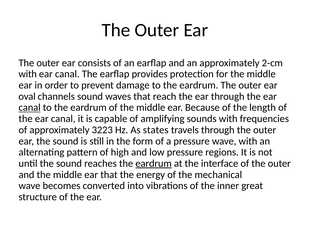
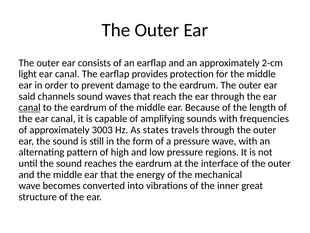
with: with -> light (28, 74)
oval: oval -> said (27, 96)
3223: 3223 -> 3003 (102, 130)
eardrum underline: present -> none (154, 163)
